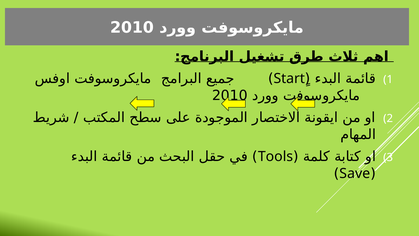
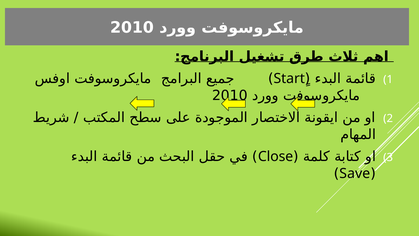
Tools: Tools -> Close (276, 156)
